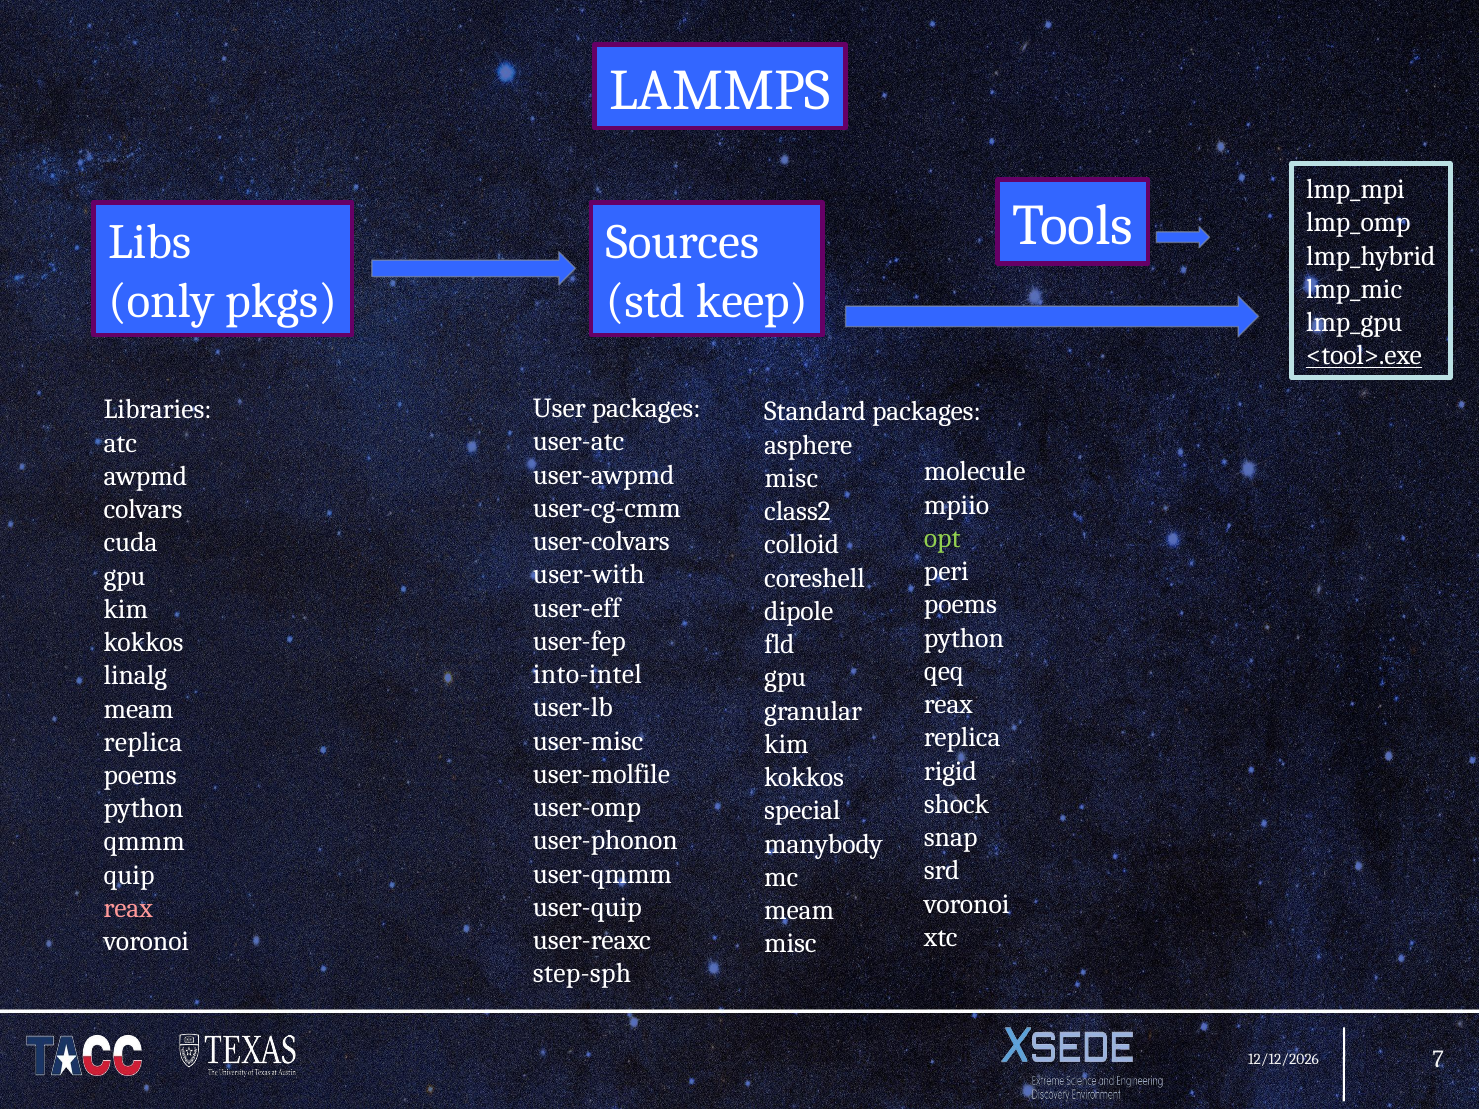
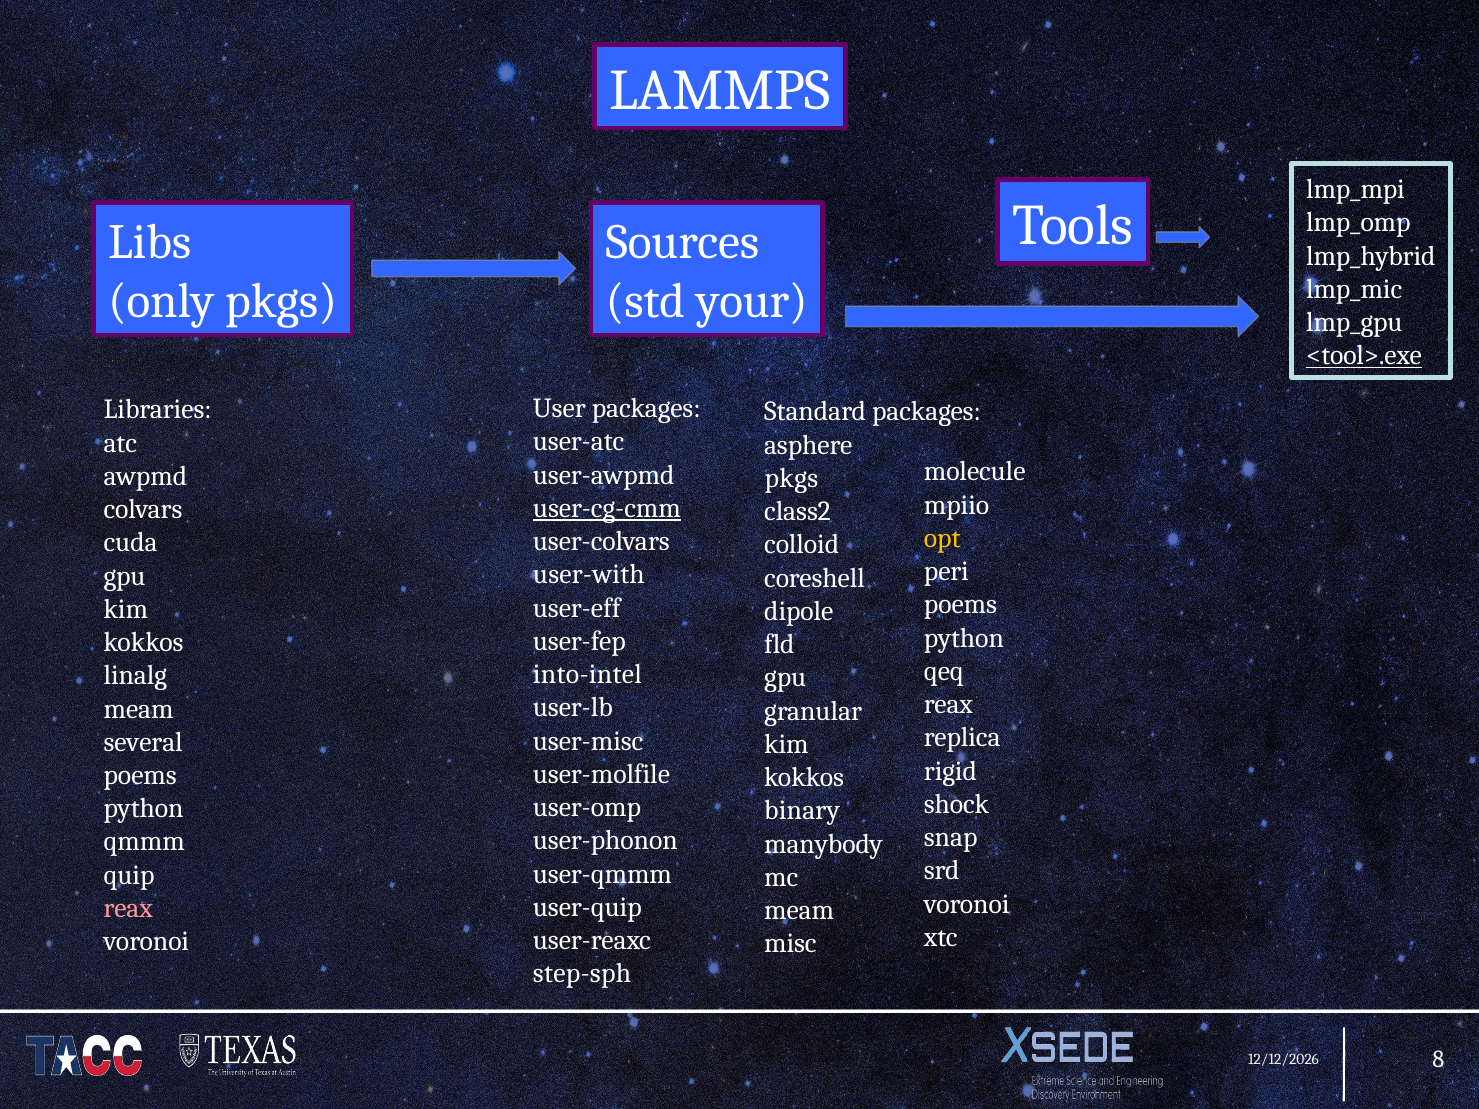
keep: keep -> your (752, 302)
misc: misc -> pkgs (791, 478)
user-cg-cmm underline: none -> present (607, 508)
opt colour: light green -> yellow (942, 538)
replica: replica -> several (143, 742)
special: special -> binary (802, 811)
7: 7 -> 8 (1438, 1060)
